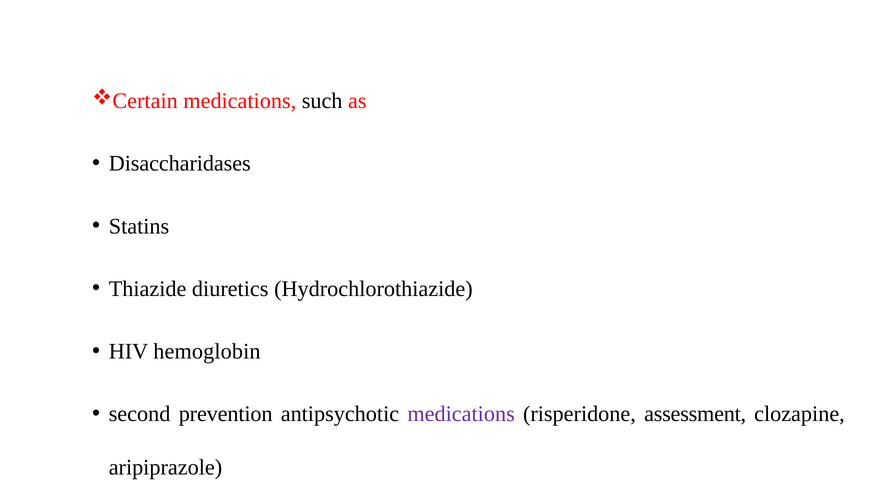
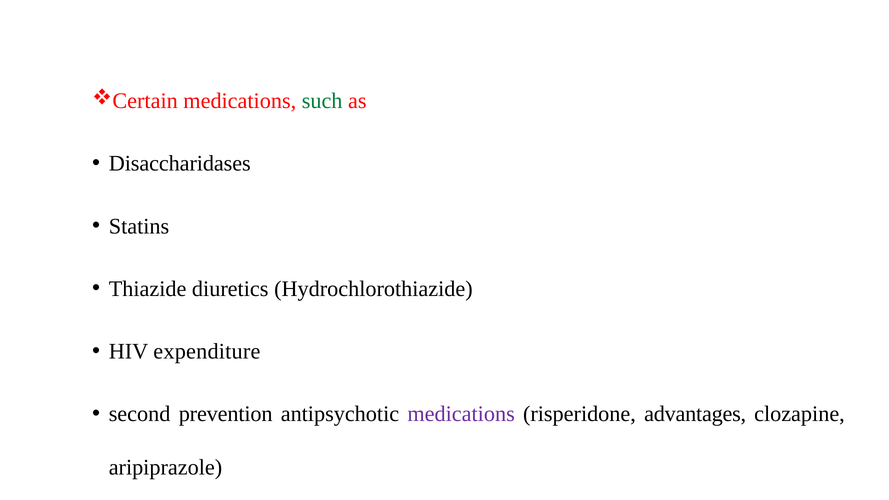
such colour: black -> green (322, 101)
hemoglobin: hemoglobin -> expenditure (207, 351)
assessment: assessment -> advantages (695, 414)
